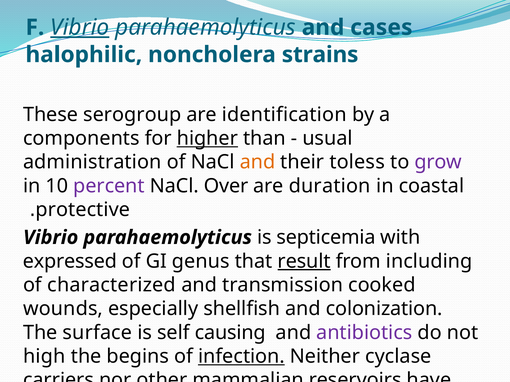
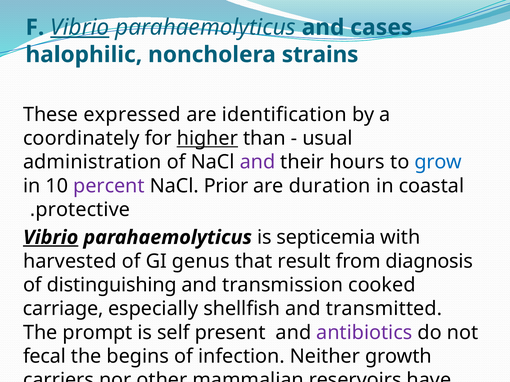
serogroup: serogroup -> expressed (132, 115)
components: components -> coordinately (81, 138)
and colour: orange -> purple (257, 162)
toless: toless -> hours (357, 162)
grow colour: purple -> blue (438, 162)
Over: Over -> Prior (226, 186)
Vibrio underline: none -> present (51, 238)
expressed: expressed -> harvested (70, 262)
result underline: present -> none (304, 262)
including: including -> diagnosis (429, 262)
characterized: characterized -> distinguishing (112, 285)
wounds: wounds -> carriage (63, 309)
colonization: colonization -> transmitted (384, 309)
surface: surface -> prompt (98, 333)
causing: causing -> present (230, 333)
high: high -> fecal (45, 357)
infection underline: present -> none (241, 357)
cyclase: cyclase -> growth (398, 357)
